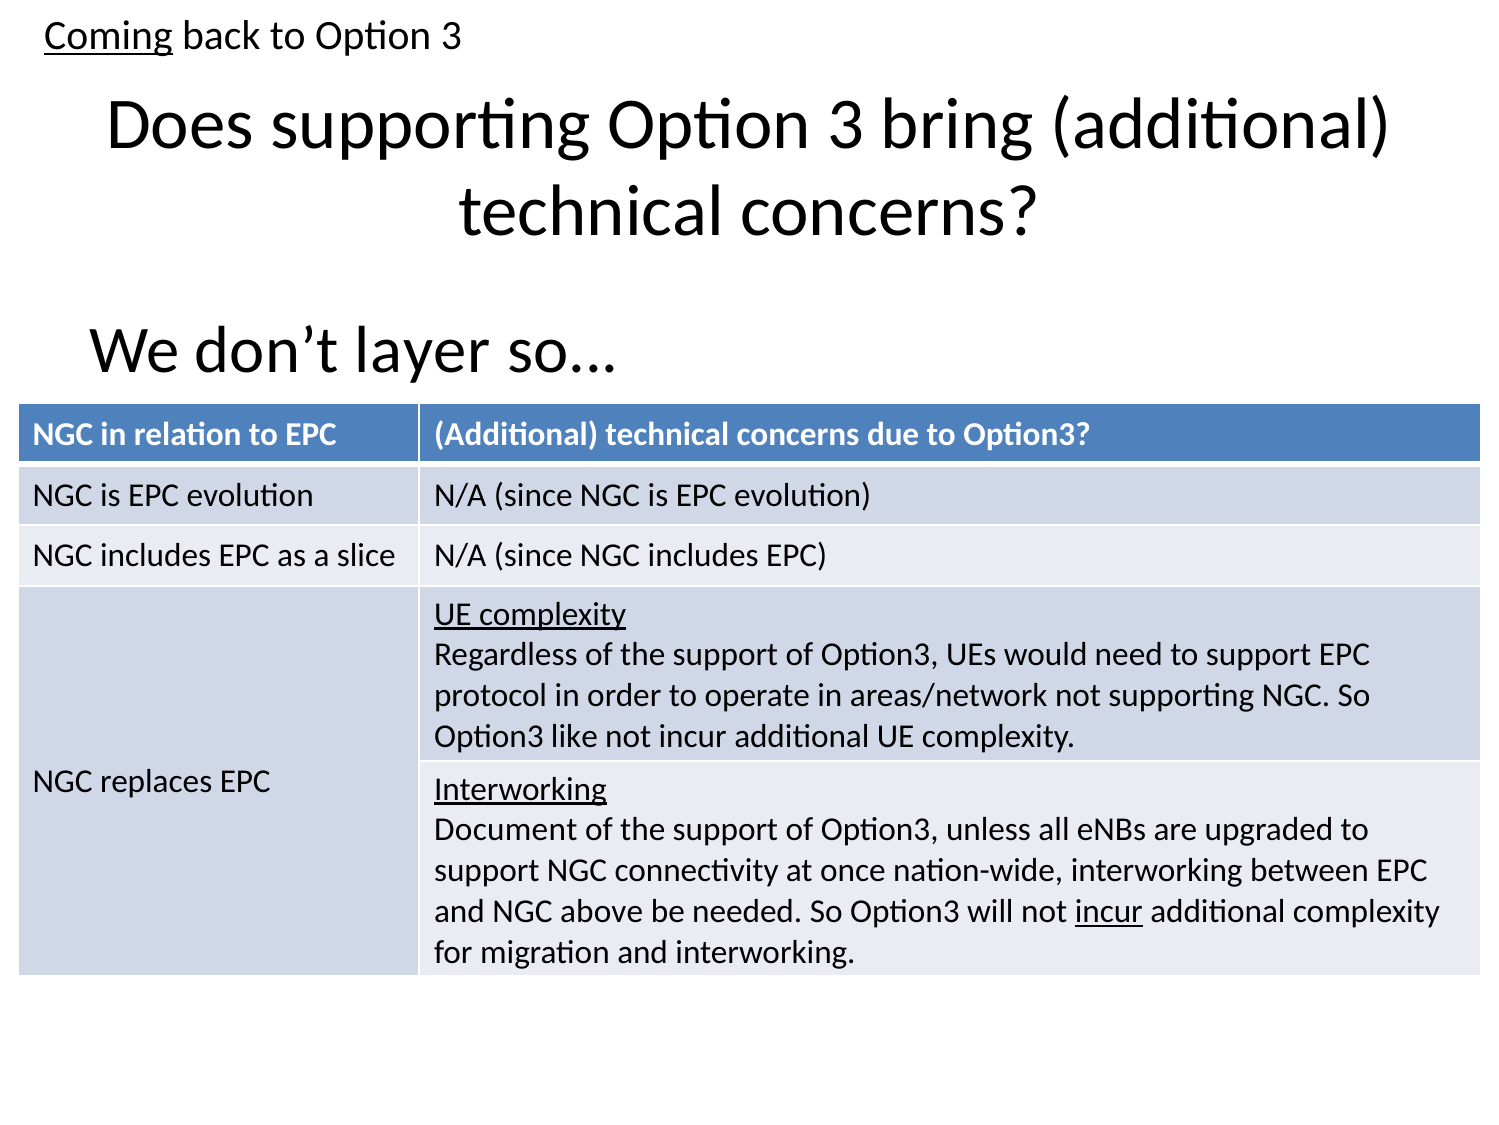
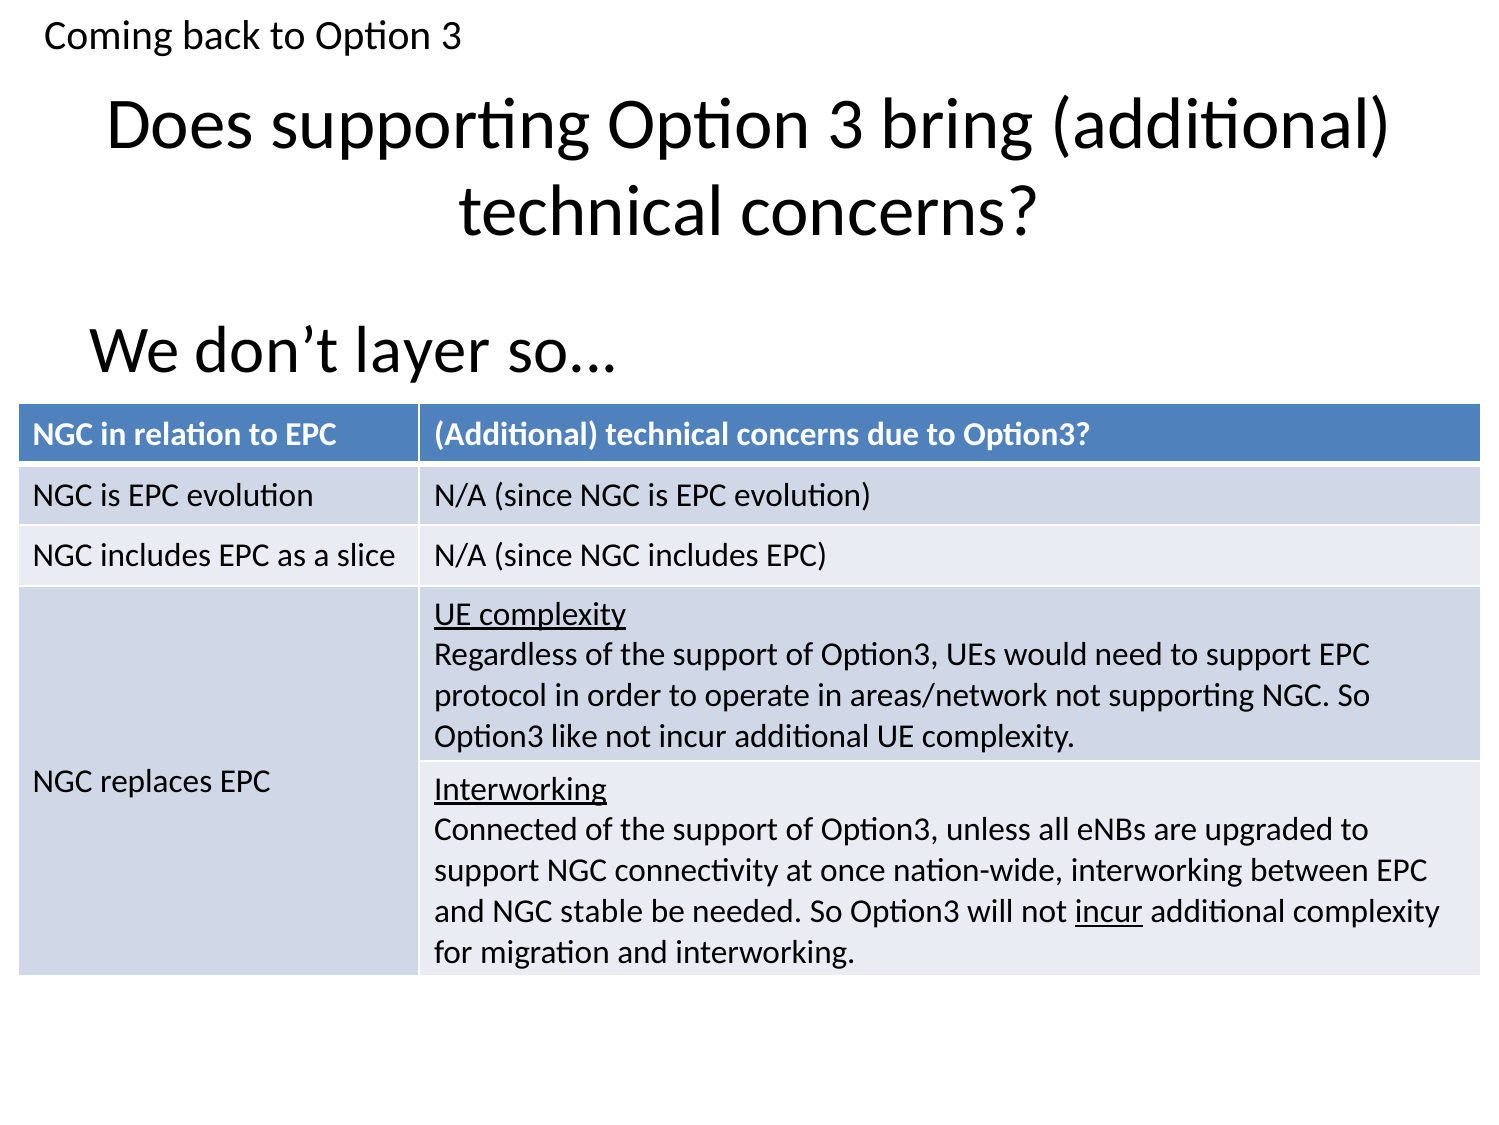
Coming underline: present -> none (108, 36)
Document: Document -> Connected (506, 829)
above: above -> stable (602, 911)
